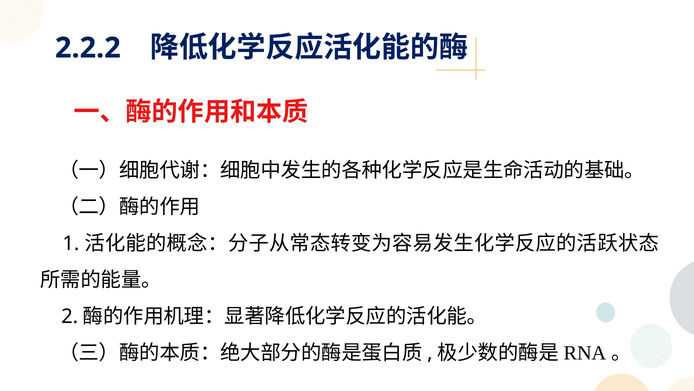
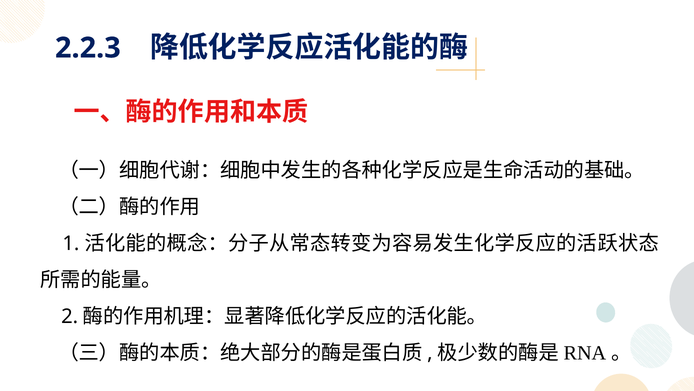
2.2.2: 2.2.2 -> 2.2.3 (88, 48)
